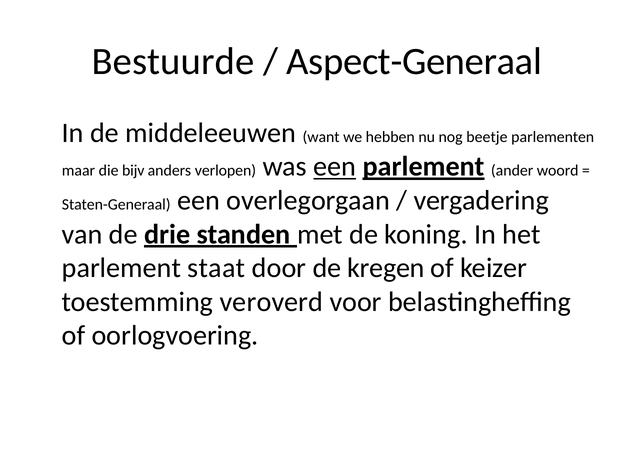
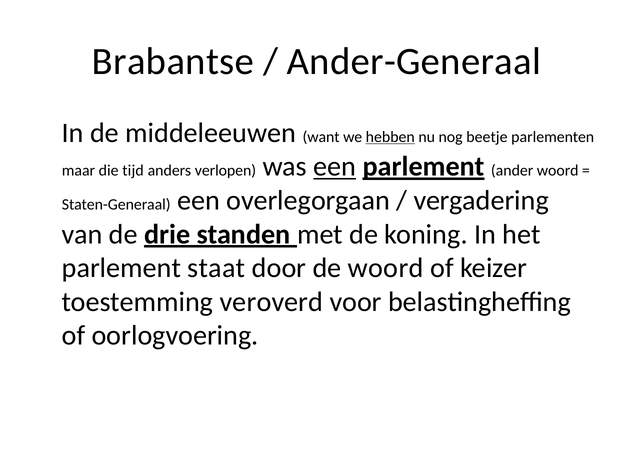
Bestuurde: Bestuurde -> Brabantse (173, 61)
Aspect-Generaal: Aspect-Generaal -> Ander-Generaal (414, 61)
hebben underline: none -> present (390, 137)
bijv: bijv -> tijd (133, 171)
de kregen: kregen -> woord (386, 268)
